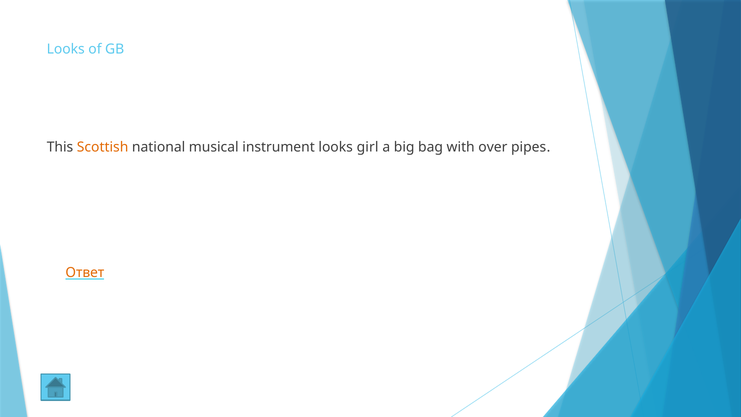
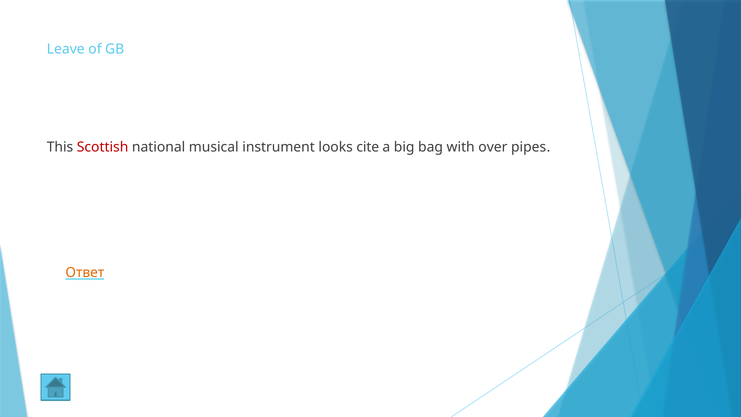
Looks: Looks -> Leave (66, 49)
Scottish colour: orange -> red (103, 147)
girl: girl -> cite (368, 147)
